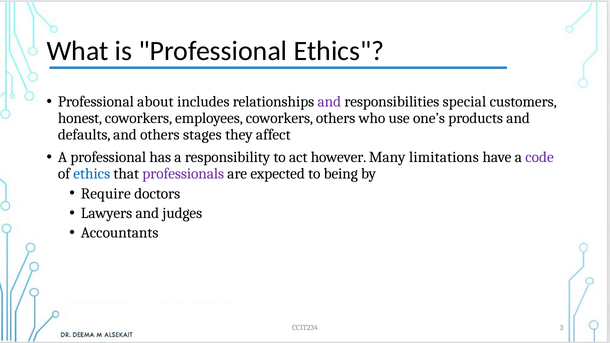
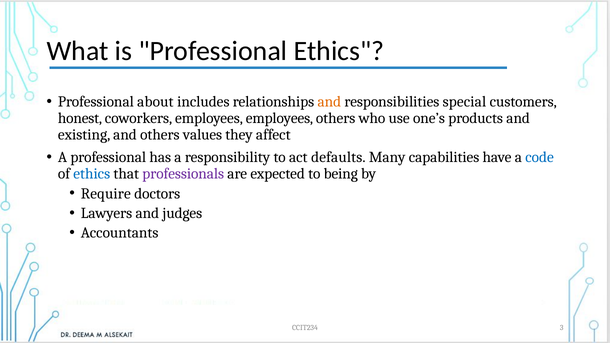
and colour: purple -> orange (329, 102)
employees coworkers: coworkers -> employees (279, 118)
defaults: defaults -> existing (84, 135)
stages: stages -> values (203, 135)
however: however -> defaults (338, 158)
limitations: limitations -> capabilities (444, 158)
code colour: purple -> blue (540, 158)
